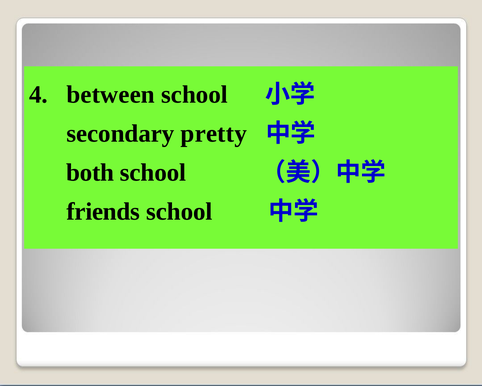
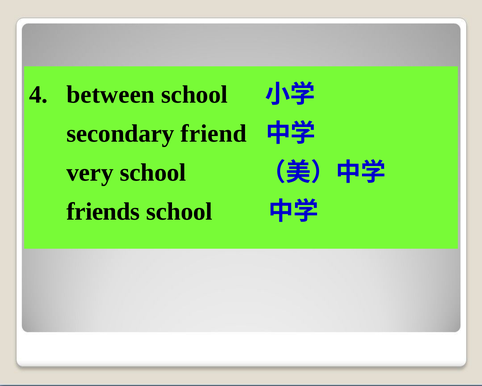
pretty: pretty -> friend (214, 133)
both: both -> very (90, 172)
